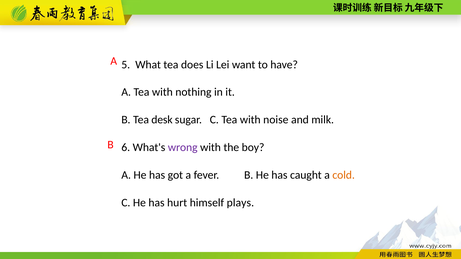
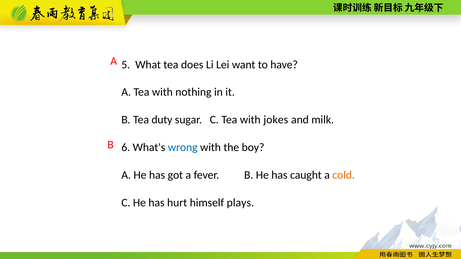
desk: desk -> duty (162, 120)
noise: noise -> jokes (276, 120)
wrong colour: purple -> blue (183, 148)
